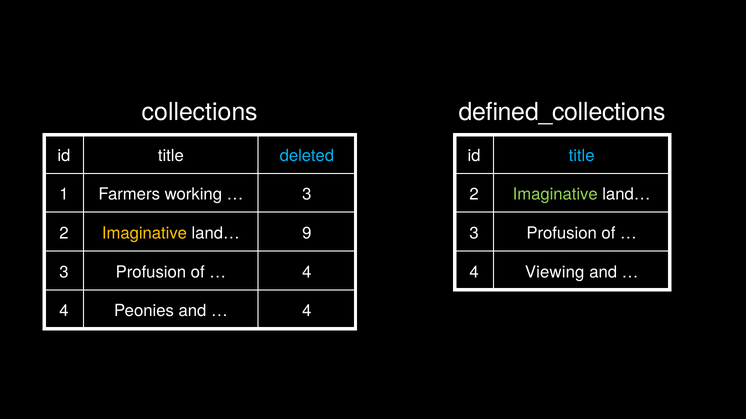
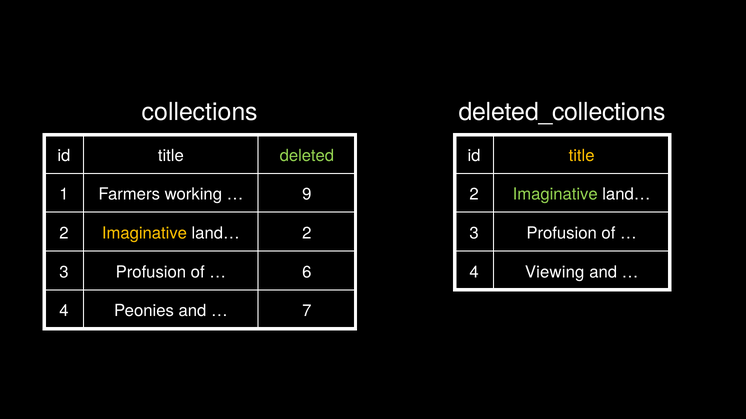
defined_collections: defined_collections -> deleted_collections (562, 112)
deleted colour: light blue -> light green (307, 156)
title colour: light blue -> yellow (582, 156)
3: 3 -> 9 (307, 195)
land… 9: 9 -> 2 (307, 234)
4: 4 -> 6 (307, 272)
4: 4 -> 7 (307, 311)
